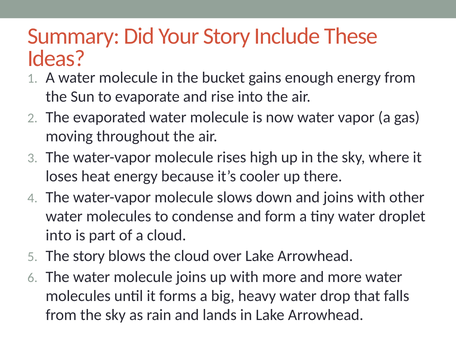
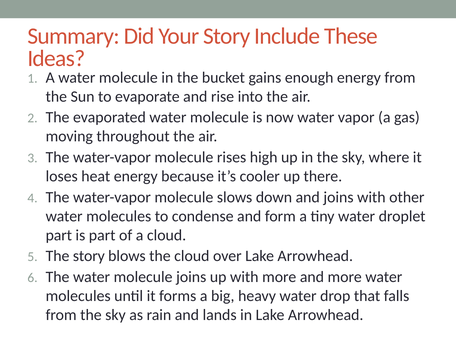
into: into -> part (59, 235)
